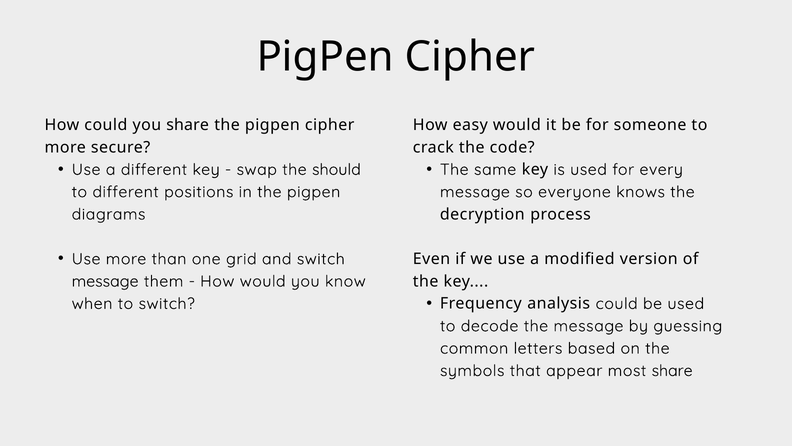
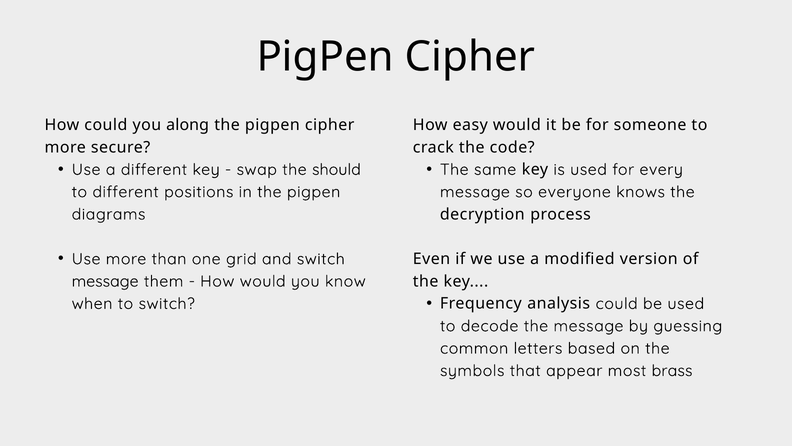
you share: share -> along (188, 125)
most share: share -> brass (672, 370)
